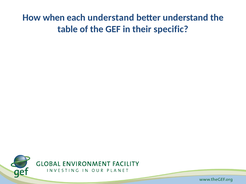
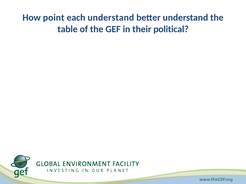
when: when -> point (54, 18)
specific: specific -> political (171, 29)
